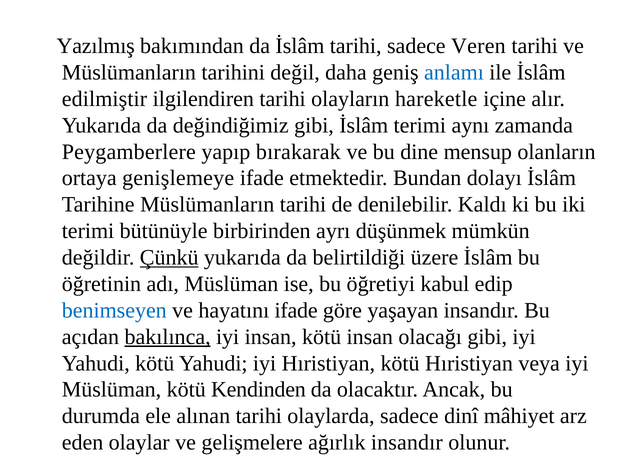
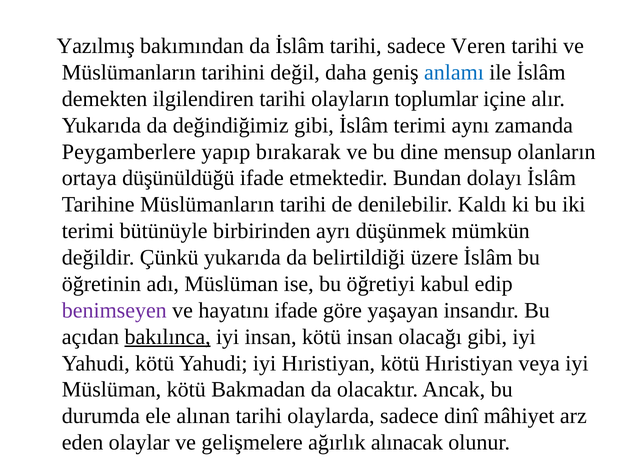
edilmiştir: edilmiştir -> demekten (105, 99)
hareketle: hareketle -> toplumlar (436, 99)
genişlemeye: genişlemeye -> düşünüldüğü (178, 178)
Çünkü underline: present -> none (169, 257)
benimseyen colour: blue -> purple (114, 310)
Kendinden: Kendinden -> Bakmadan (258, 389)
ağırlık insandır: insandır -> alınacak (407, 442)
